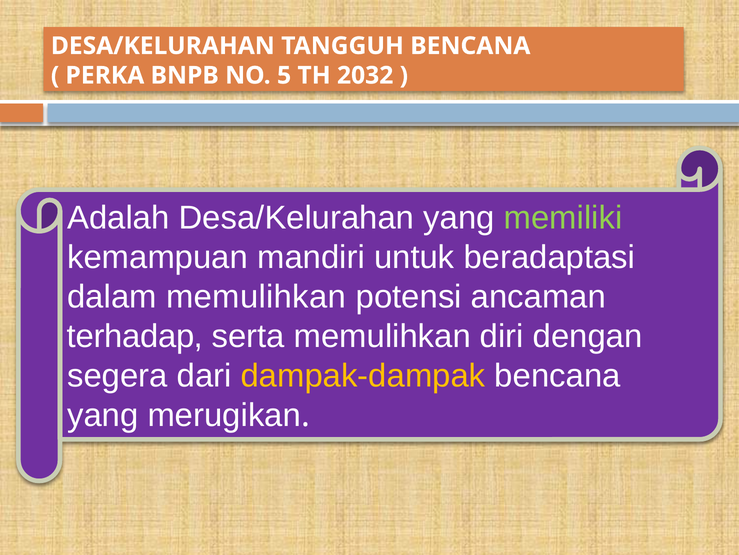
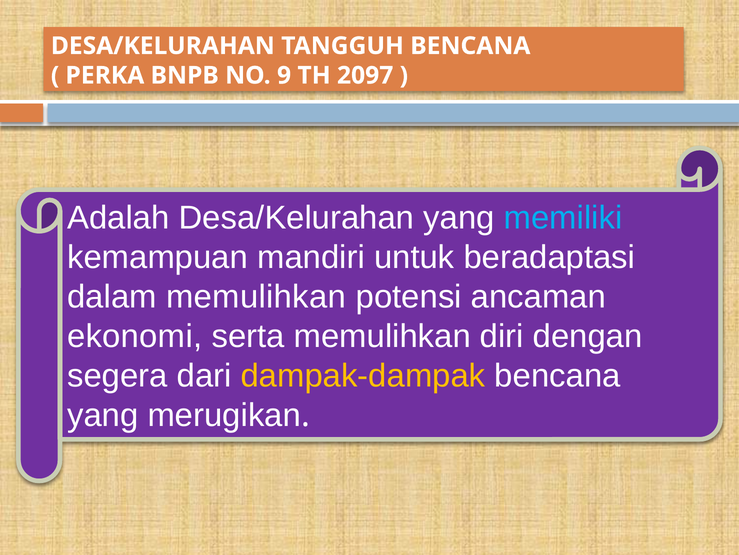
5: 5 -> 9 (284, 75)
2032: 2032 -> 2097 (365, 75)
memiliki colour: light green -> light blue (563, 218)
terhadap: terhadap -> ekonomi (135, 336)
